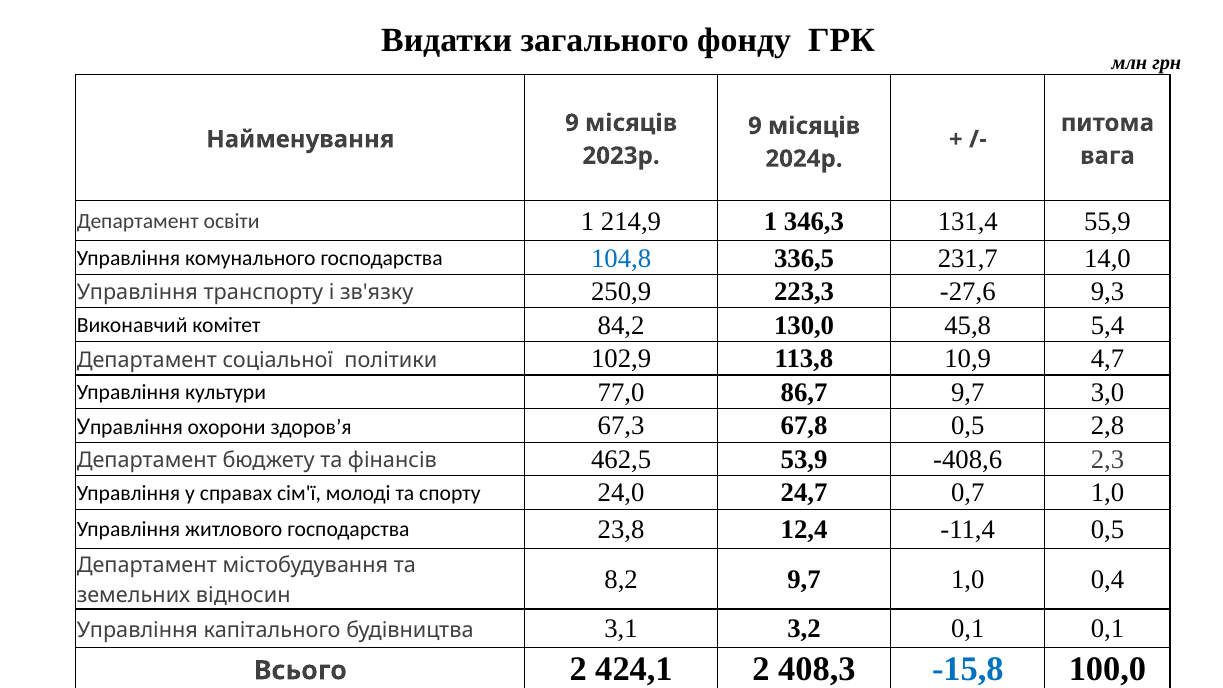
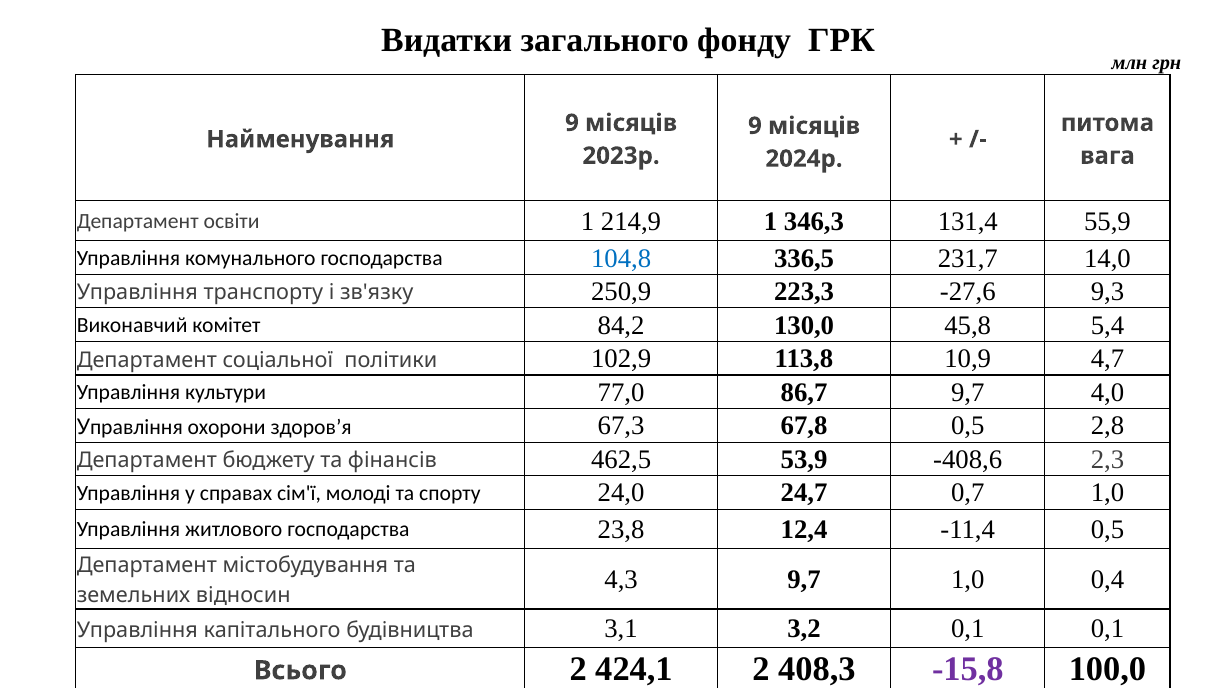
3,0: 3,0 -> 4,0 (1107, 392)
8,2: 8,2 -> 4,3 (621, 579)
-15,8 colour: blue -> purple (968, 669)
